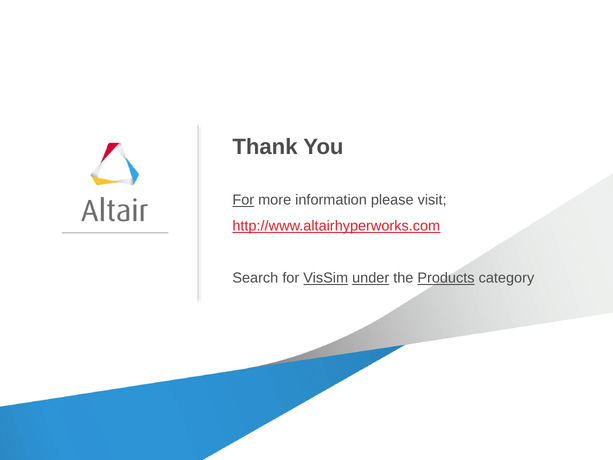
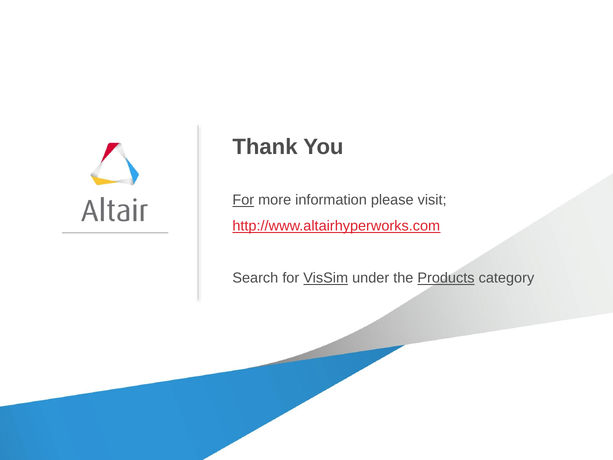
under underline: present -> none (371, 278)
